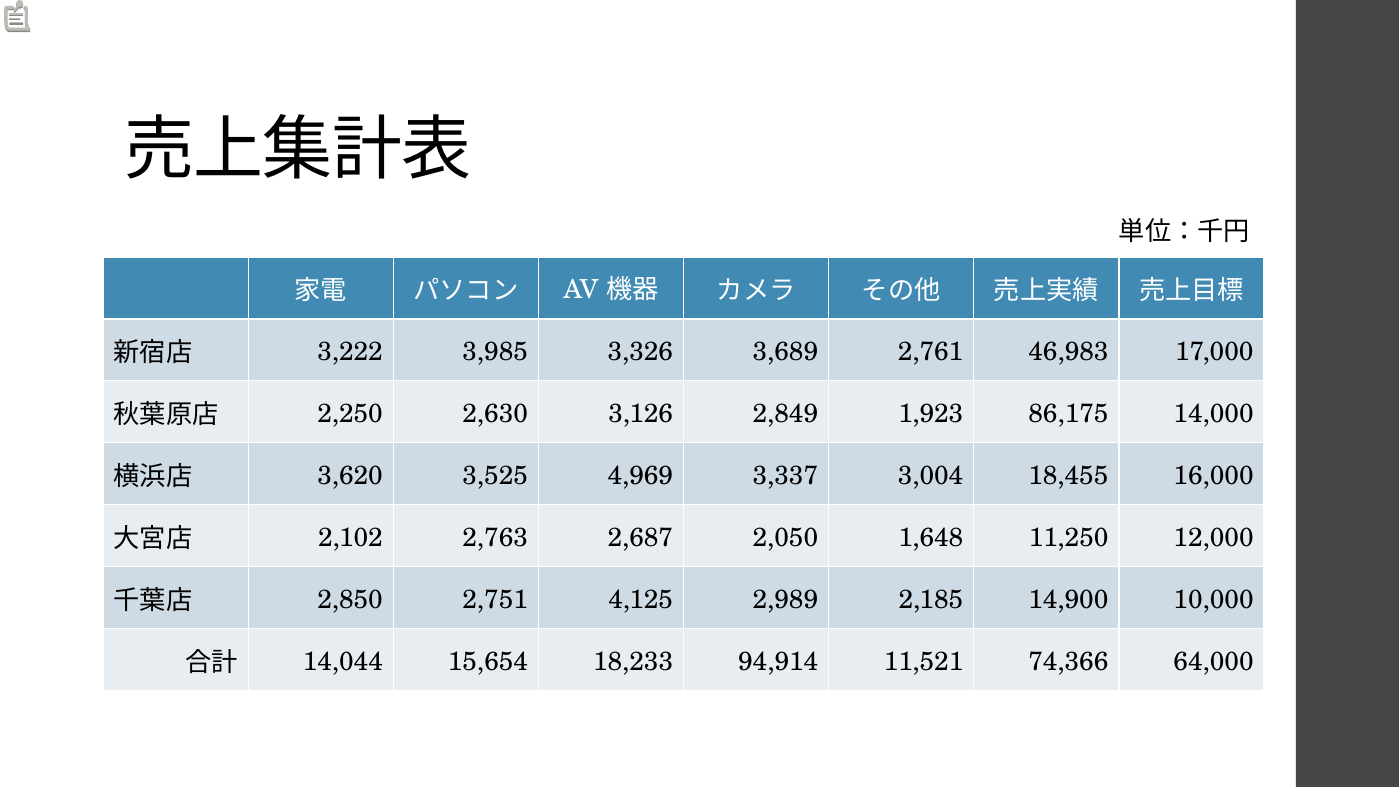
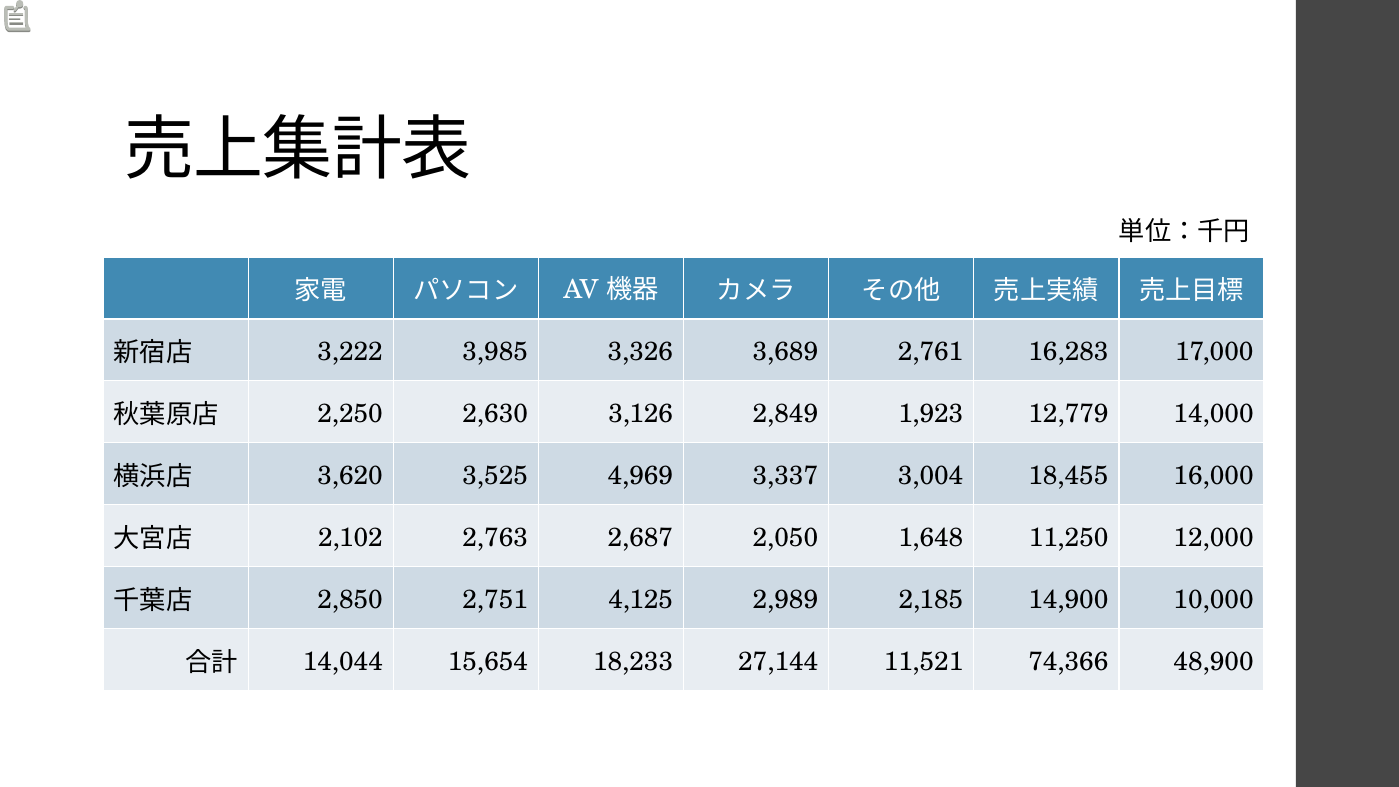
46,983: 46,983 -> 16,283 (1068, 352)
86,175: 86,175 -> 12,779 (1068, 414)
94,914: 94,914 -> 27,144 (778, 661)
64,000: 64,000 -> 48,900 (1214, 661)
